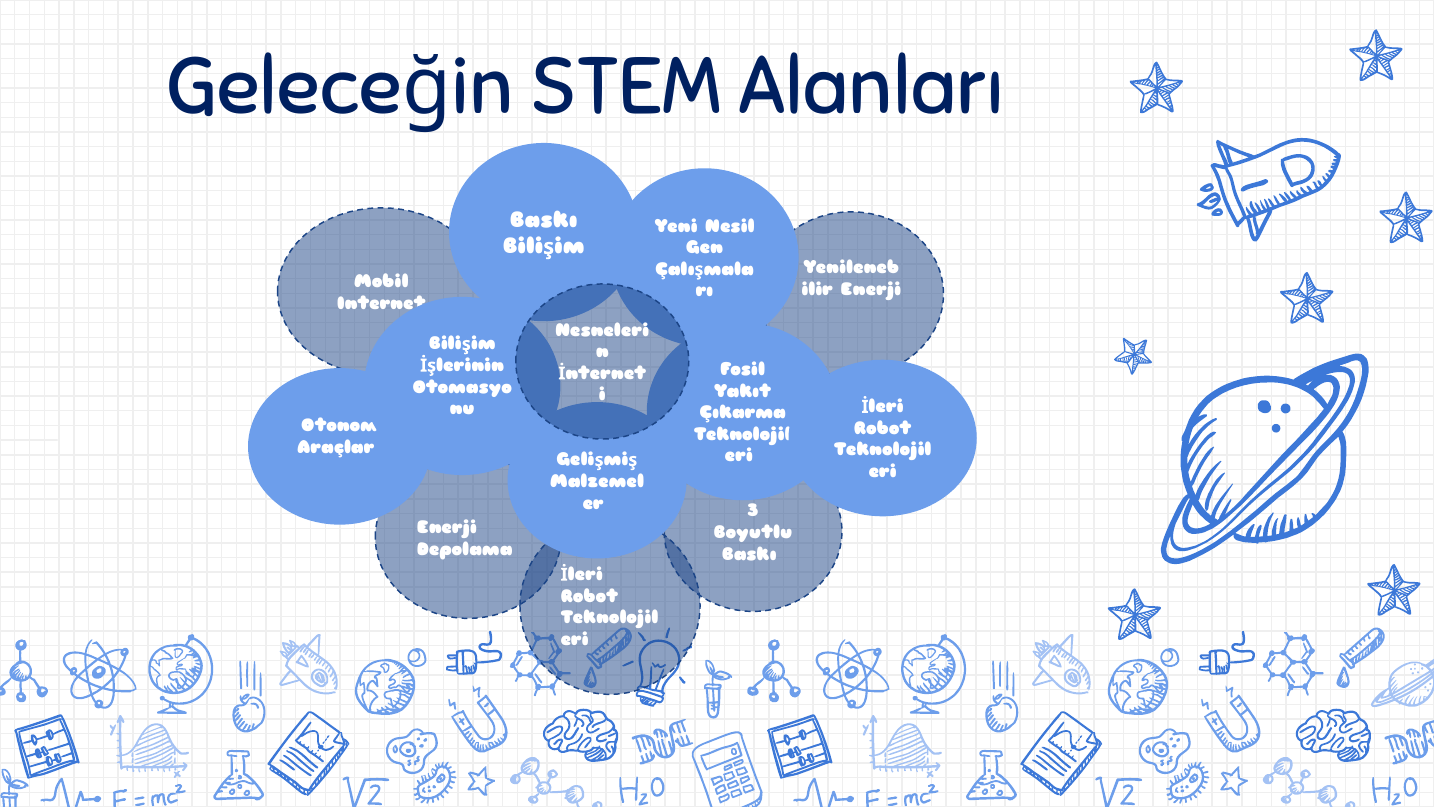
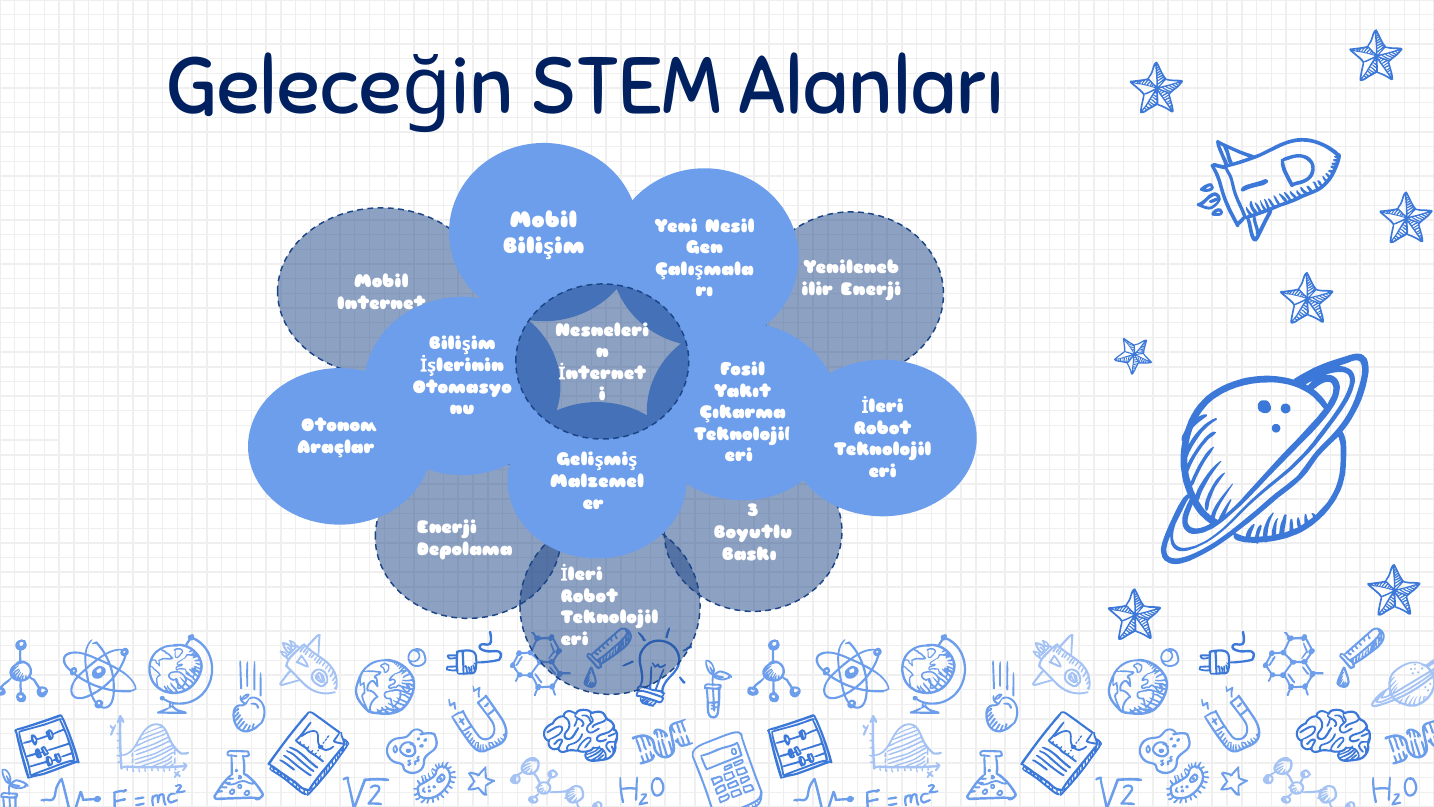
Baskı: Baskı -> Mobil (544, 220)
